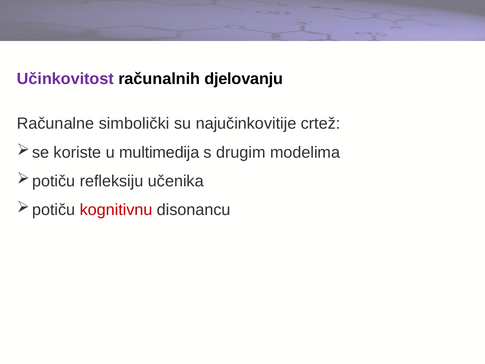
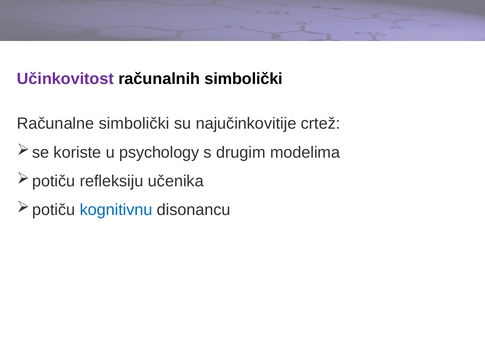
računalnih djelovanju: djelovanju -> simbolički (244, 79)
multimedija: multimedija -> psychology (159, 152)
kognitivnu colour: red -> blue (116, 210)
